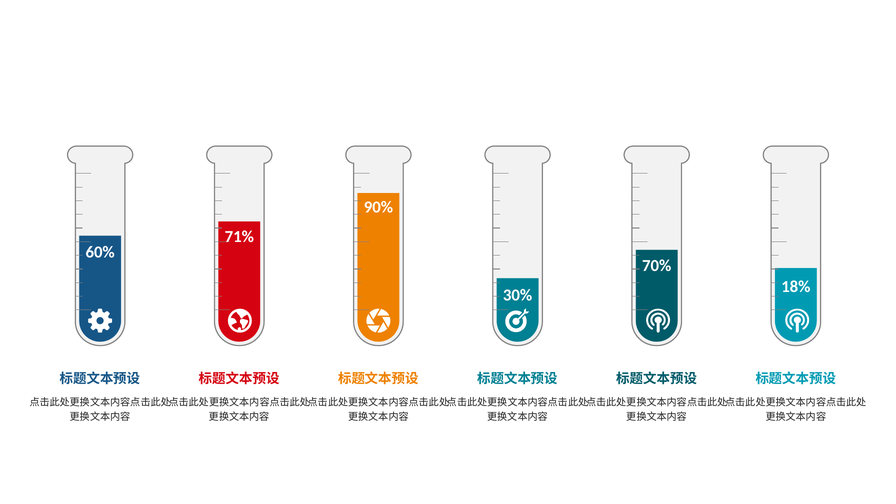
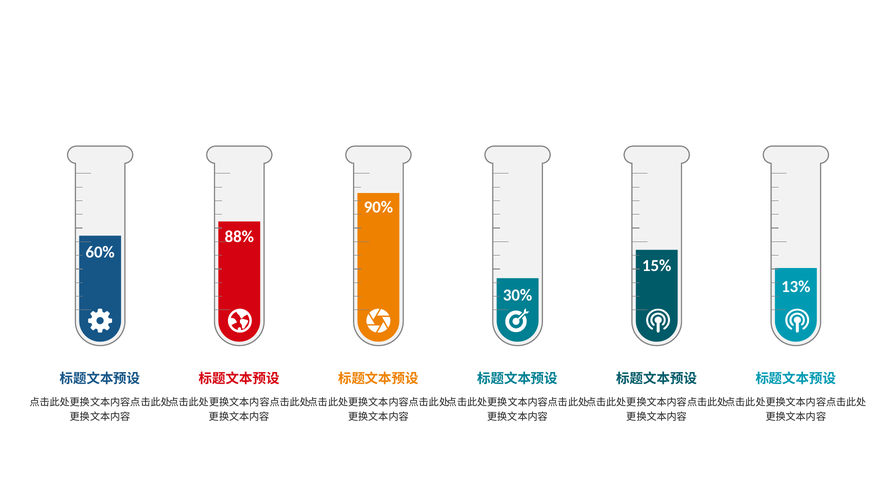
71%: 71% -> 88% (239, 237)
70%: 70% -> 15% (657, 266)
18%: 18% -> 13% (796, 286)
